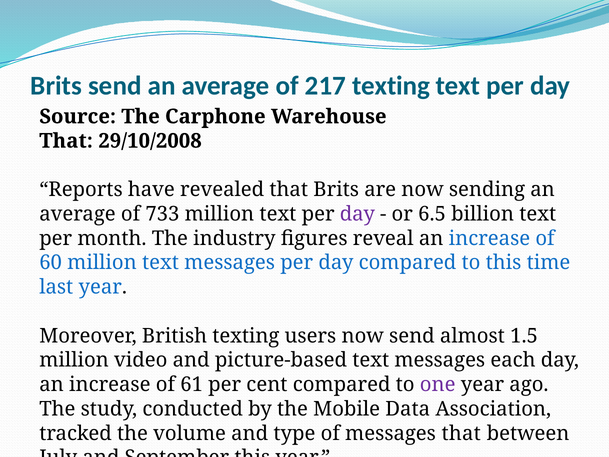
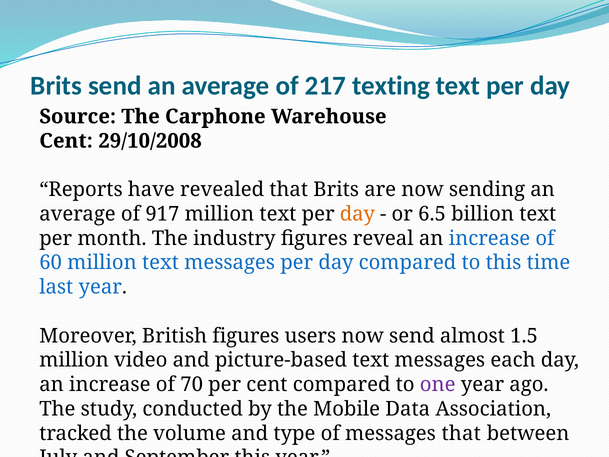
That: That -> Cent (66, 141)
733: 733 -> 917 (162, 214)
day colour: purple -> orange (357, 214)
British texting: texting -> figures (246, 336)
61: 61 -> 70 (192, 384)
